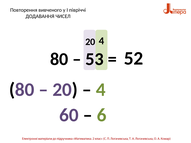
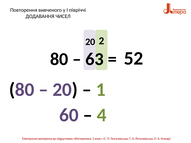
20 4: 4 -> 2 (101, 41)
53: 53 -> 63 (95, 59)
4: 4 -> 1 (101, 90)
6: 6 -> 4 (102, 115)
